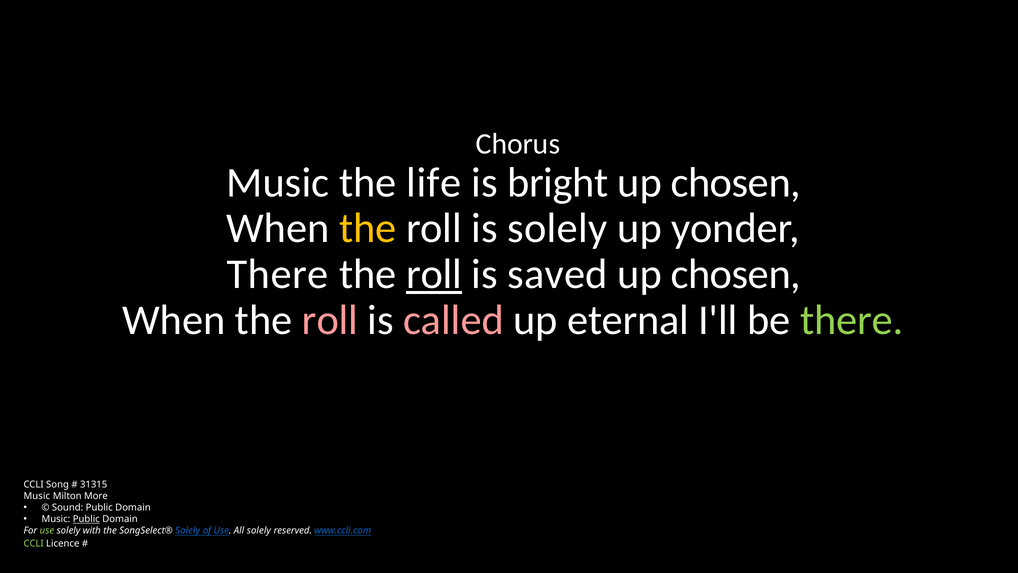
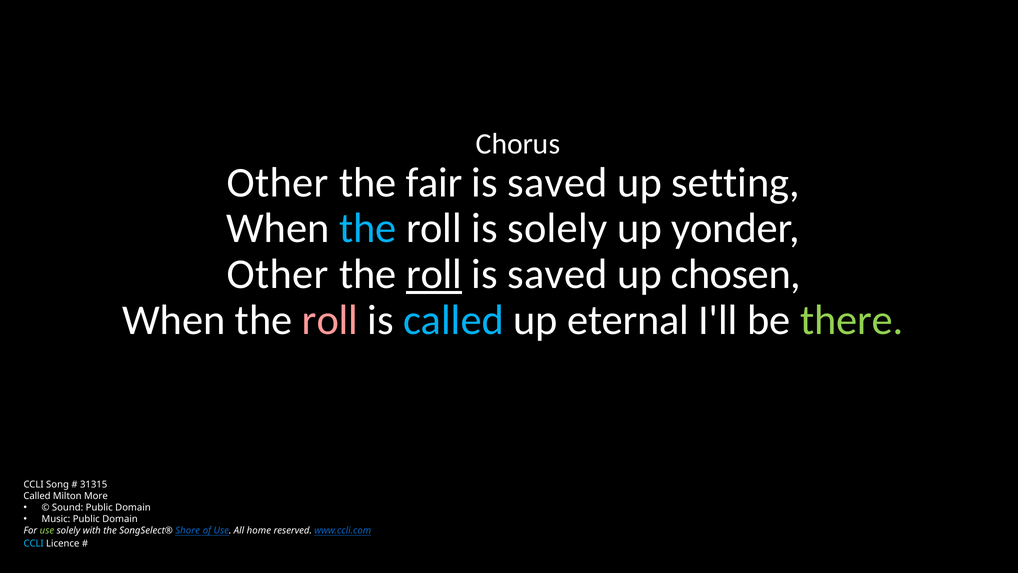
Music: Music -> Other (278, 182)
life: life -> fair (434, 182)
bright: bright -> saved (557, 182)
chosen: chosen -> setting (736, 182)
the colour: yellow -> light blue (368, 228)
There: There -> Other (278, 274)
called colour: pink -> light blue (453, 320)
Music: Music -> Called (37, 496)
Public underline: present -> none (86, 519)
SongSelect® Solely: Solely -> Shore (188, 530)
All solely: solely -> home (259, 530)
CCLI colour: light green -> light blue (34, 543)
